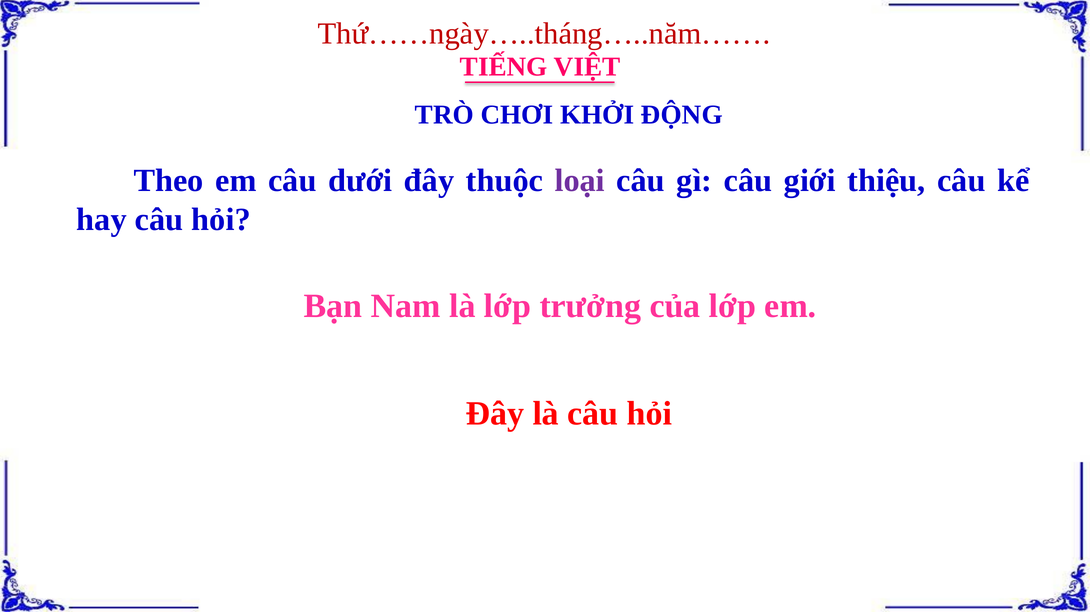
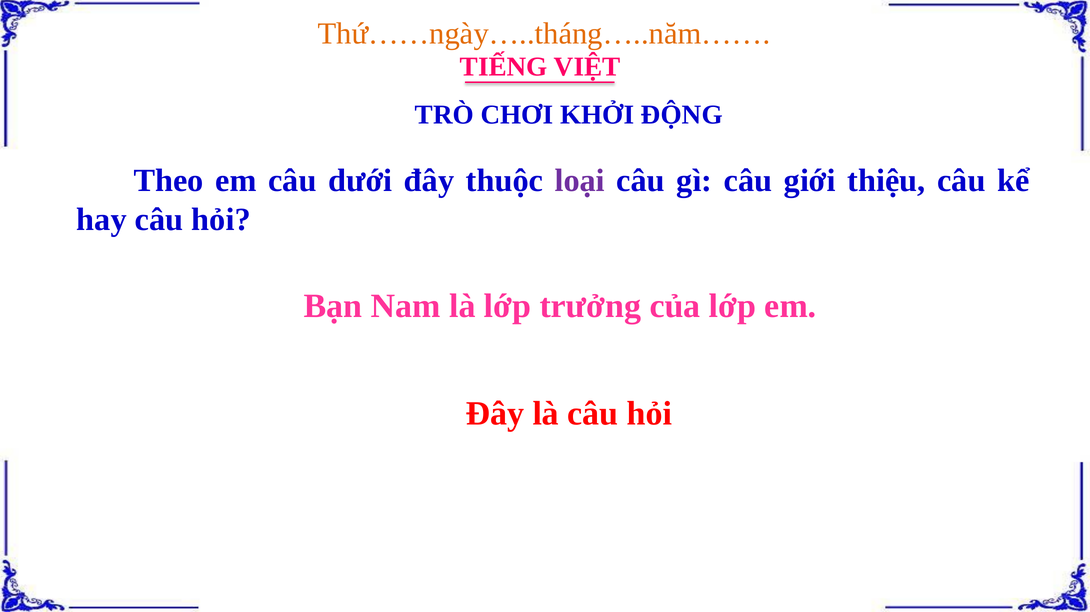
Thứ……ngày…..tháng…..năm…… colour: red -> orange (544, 34)
